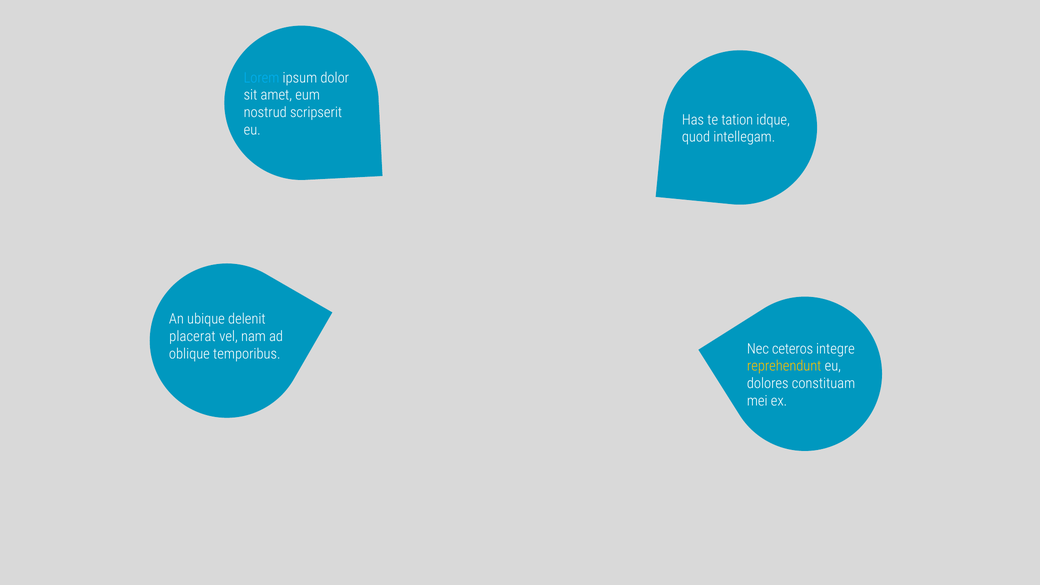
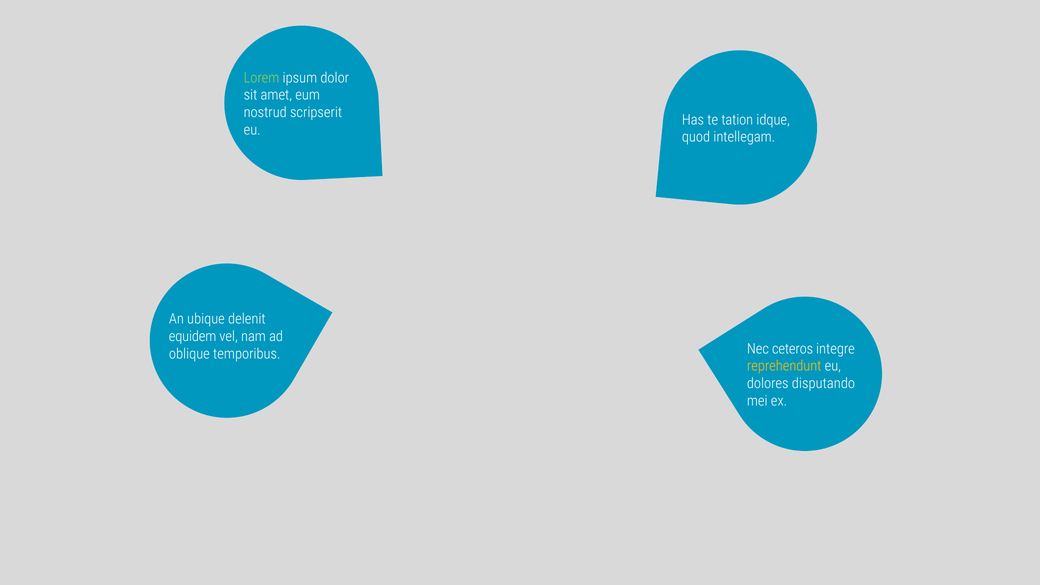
Lorem colour: light blue -> light green (262, 78)
placerat: placerat -> equidem (193, 337)
constituam: constituam -> disputando (823, 383)
